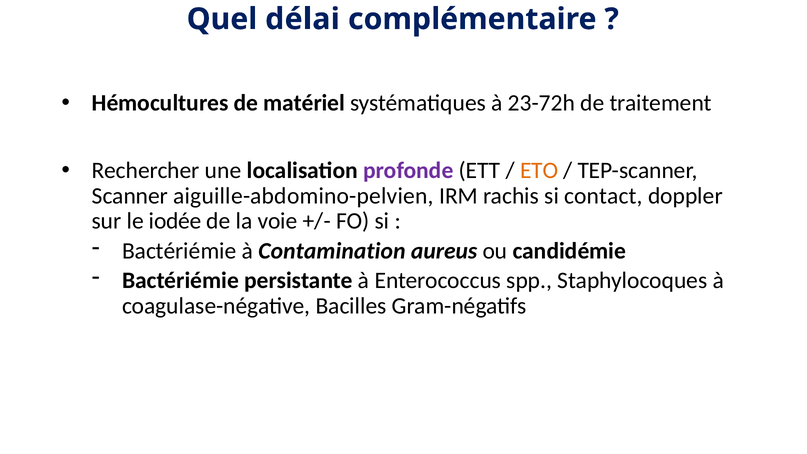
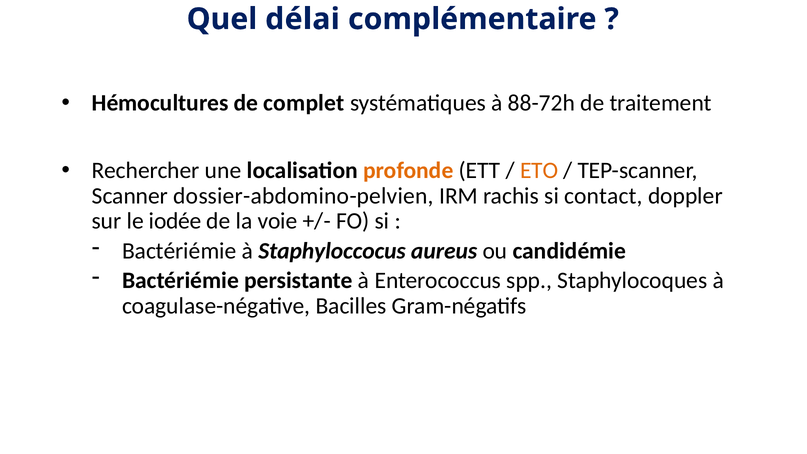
matériel: matériel -> complet (304, 103)
23-72h: 23-72h -> 88-72h (541, 103)
profonde colour: purple -> orange (408, 170)
aiguille-abdomino-pelvien: aiguille-abdomino-pelvien -> dossier-abdomino-pelvien (304, 196)
Contamination: Contamination -> Staphyloccocus (332, 251)
